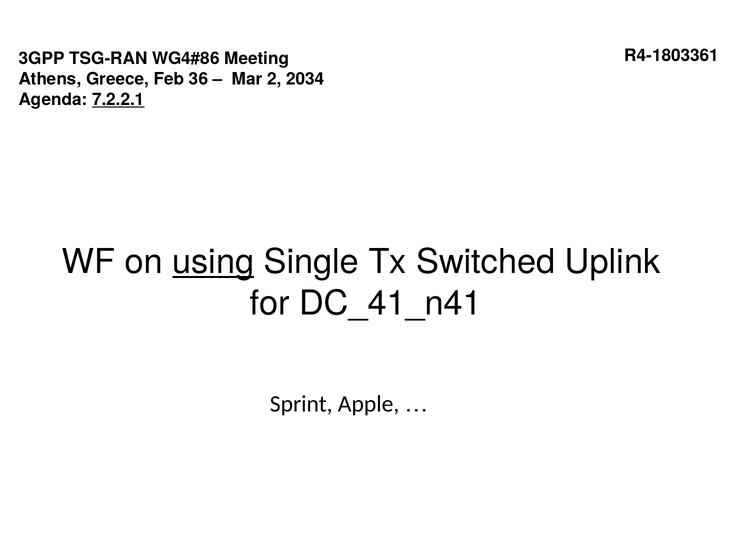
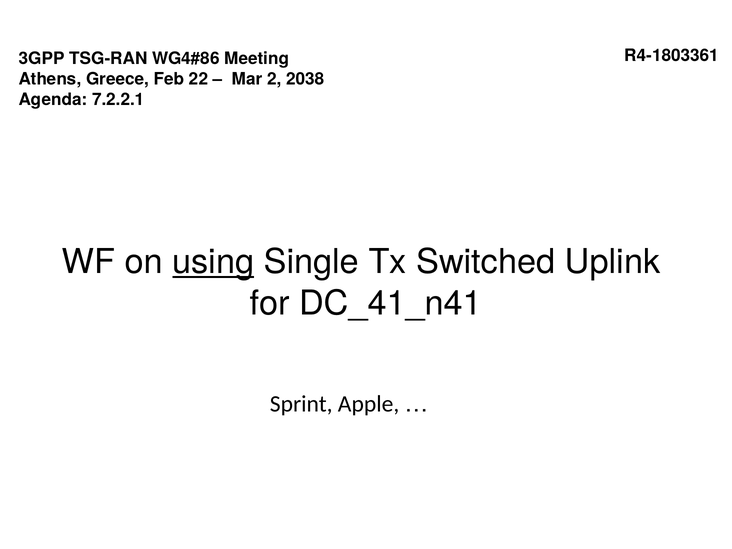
36: 36 -> 22 (199, 79)
2034: 2034 -> 2038 (305, 79)
7.2.2.1 underline: present -> none (118, 100)
